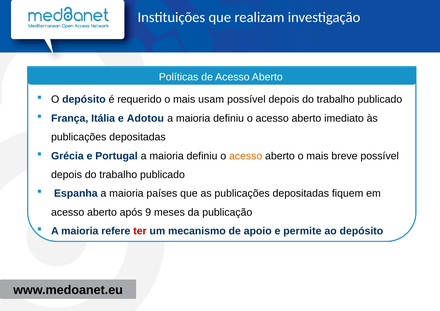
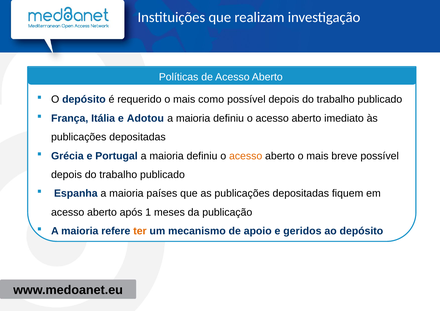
usam: usam -> como (211, 100)
9: 9 -> 1 (148, 212)
ter colour: red -> orange (140, 231)
permite: permite -> geridos (302, 231)
